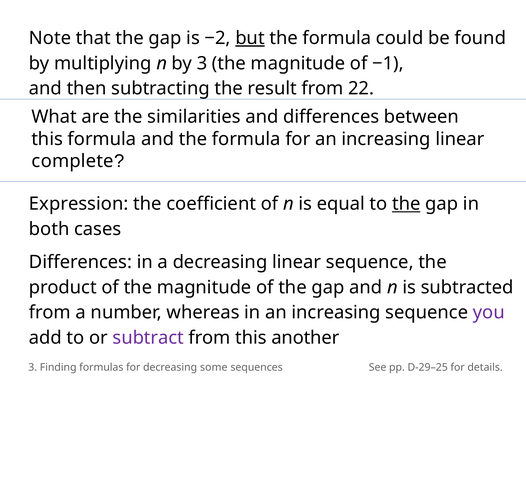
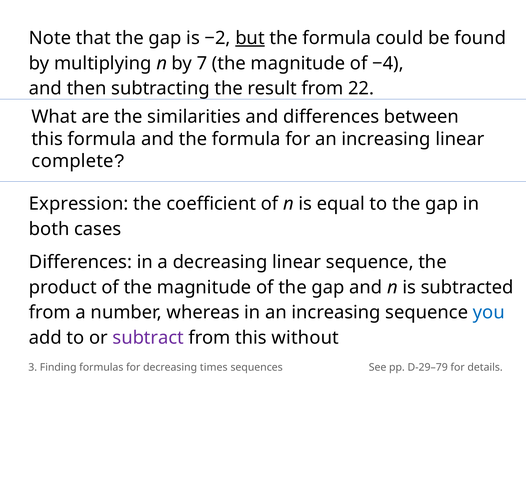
by 3: 3 -> 7 (202, 63)
−1: −1 -> −4 (388, 63)
the underline: present -> none (406, 204)
you colour: purple -> blue (489, 313)
another: another -> without (305, 338)
some: some -> times (214, 368)
D-29–25: D-29–25 -> D-29–79 (428, 368)
